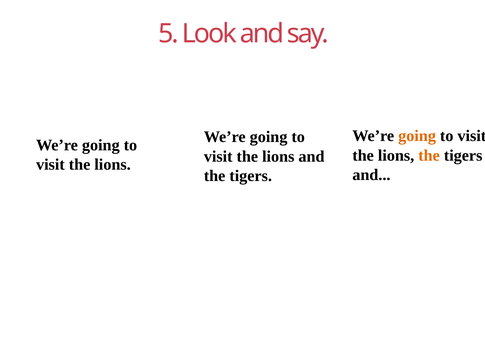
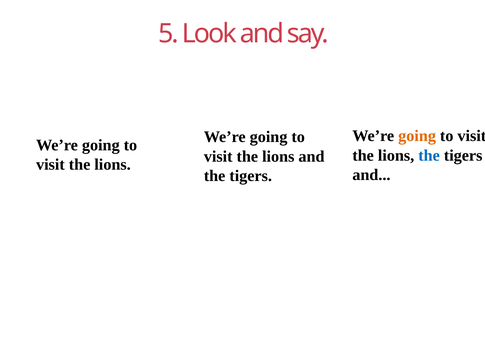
the colour: orange -> blue (429, 156)
